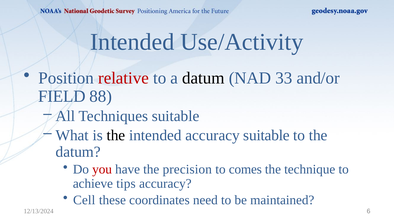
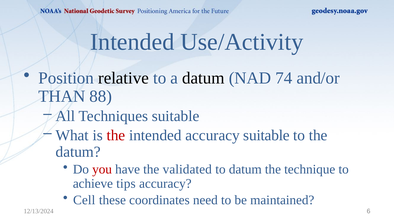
relative colour: red -> black (124, 78)
33: 33 -> 74 (284, 78)
FIELD: FIELD -> THAN (62, 97)
the colour: black -> red (116, 136)
precision: precision -> validated (187, 170)
to comes: comes -> datum (245, 170)
